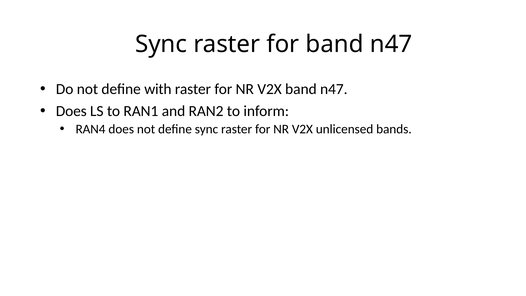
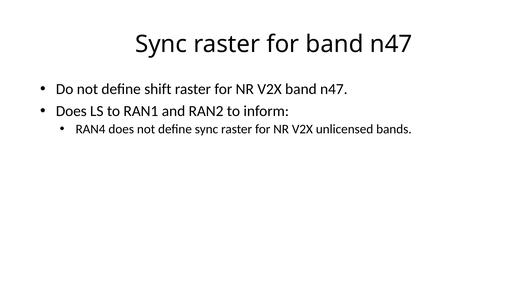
with: with -> shift (158, 89)
